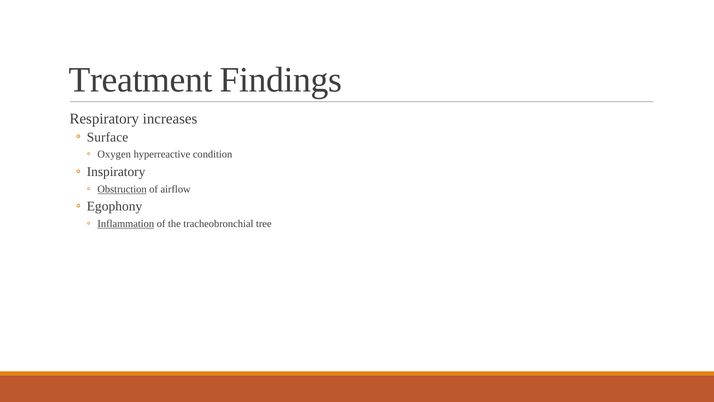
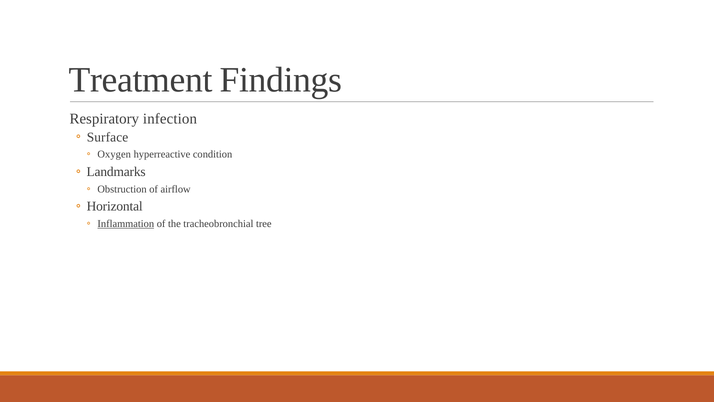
increases: increases -> infection (170, 119)
Inspiratory: Inspiratory -> Landmarks (116, 172)
Obstruction underline: present -> none (122, 189)
Egophony: Egophony -> Horizontal (115, 206)
